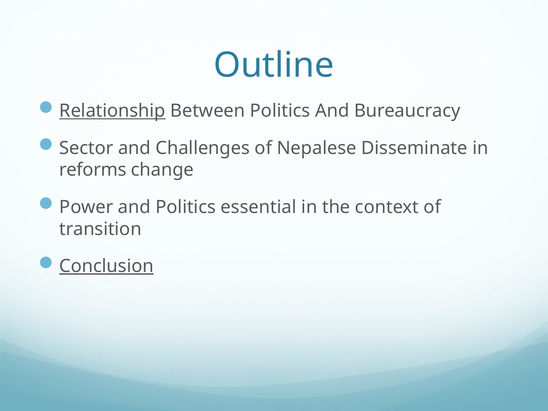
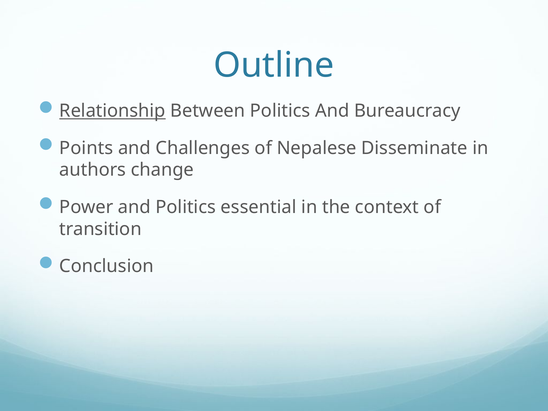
Sector: Sector -> Points (86, 148)
reforms: reforms -> authors (93, 170)
Conclusion underline: present -> none (107, 266)
